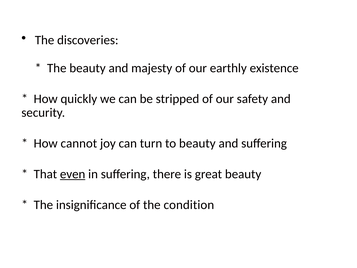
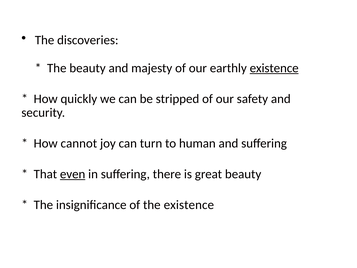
existence underline: none -> present (274, 68)
to beauty: beauty -> human (197, 143)
the condition: condition -> existence (189, 205)
